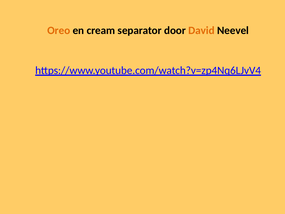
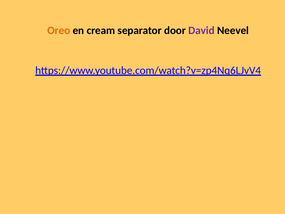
David colour: orange -> purple (202, 30)
